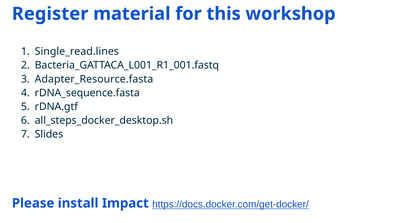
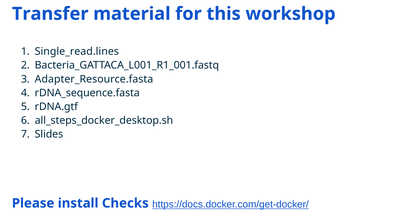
Register: Register -> Transfer (50, 14)
Impact: Impact -> Checks (125, 203)
